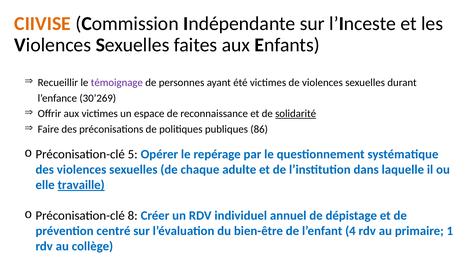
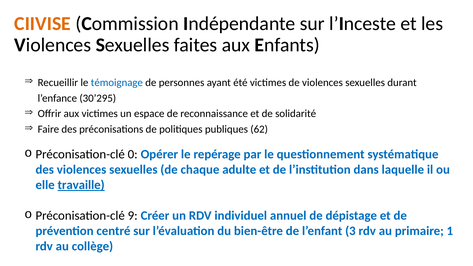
témoignage colour: purple -> blue (117, 83)
30’269: 30’269 -> 30’295 (98, 98)
solidarité underline: present -> none (296, 114)
86: 86 -> 62 (259, 129)
5: 5 -> 0 (133, 154)
8: 8 -> 9 (133, 216)
4: 4 -> 3 (350, 231)
